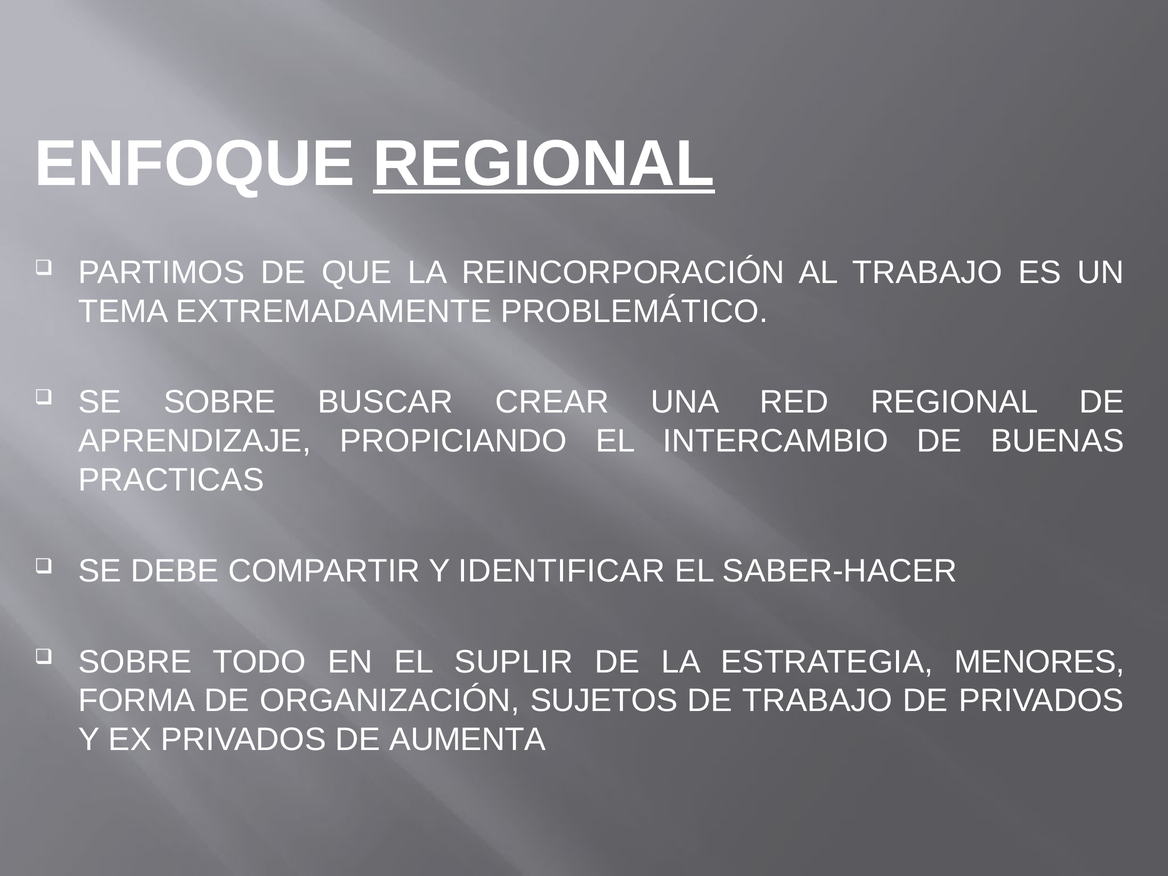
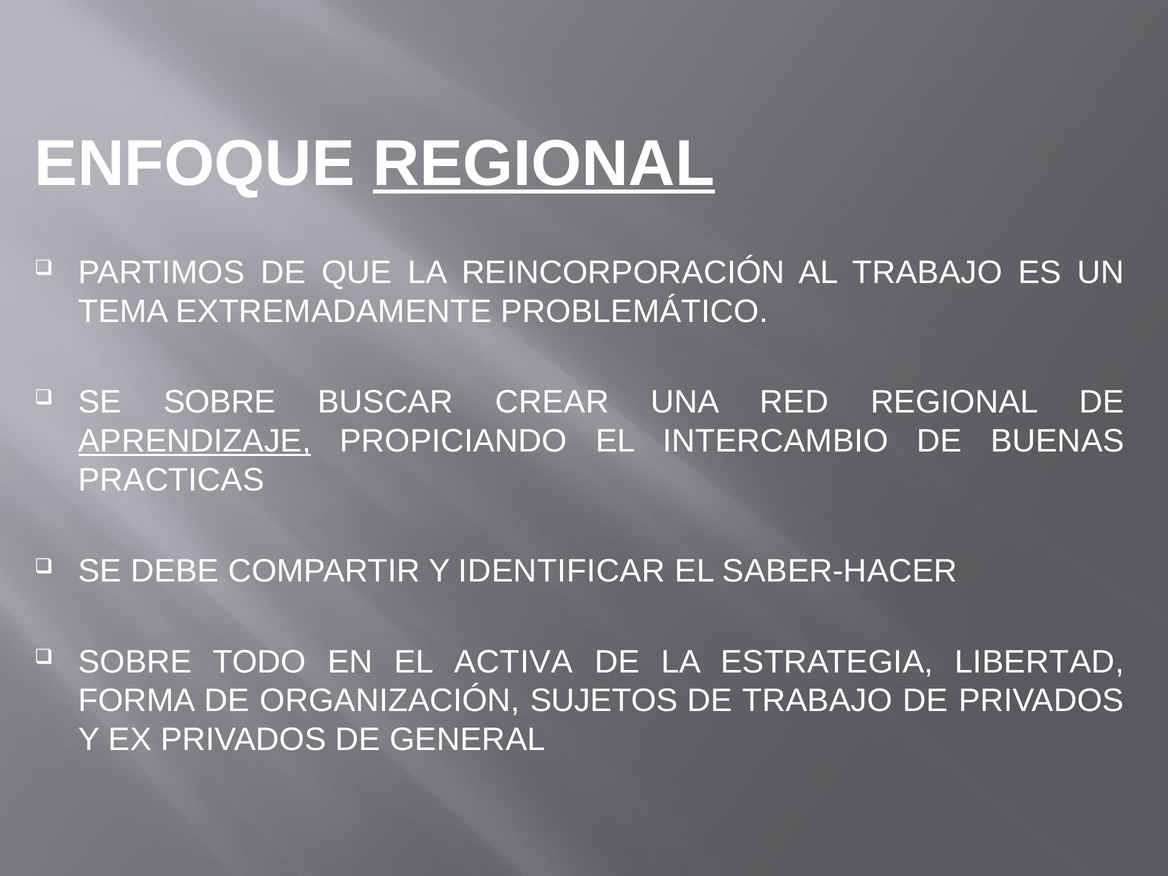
APRENDIZAJE underline: none -> present (195, 441)
SUPLIR: SUPLIR -> ACTIVA (514, 662)
MENORES: MENORES -> LIBERTAD (1039, 662)
AUMENTA: AUMENTA -> GENERAL (467, 740)
